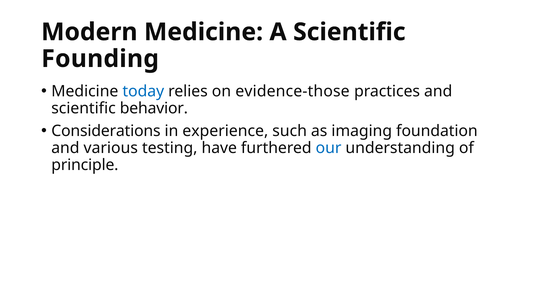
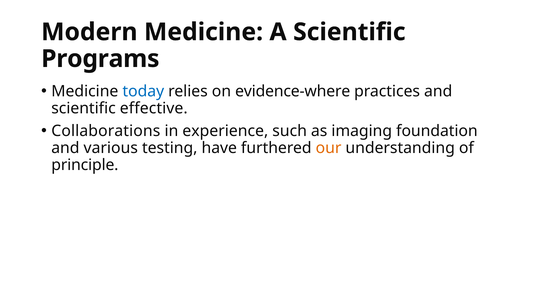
Founding: Founding -> Programs (100, 59)
evidence-those: evidence-those -> evidence-where (293, 91)
behavior: behavior -> effective (154, 108)
Considerations: Considerations -> Collaborations (106, 131)
our colour: blue -> orange (329, 148)
